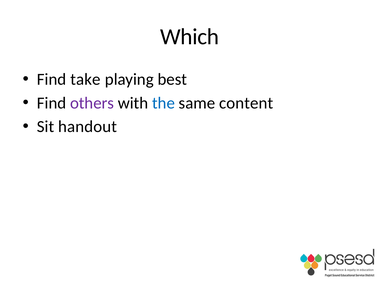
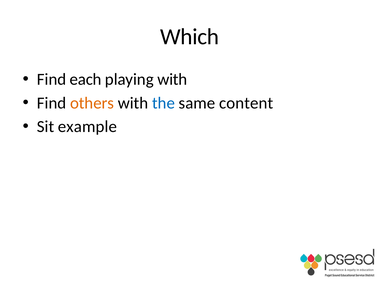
take: take -> each (86, 80)
playing best: best -> with (172, 80)
others colour: purple -> orange (92, 103)
handout: handout -> example (88, 127)
